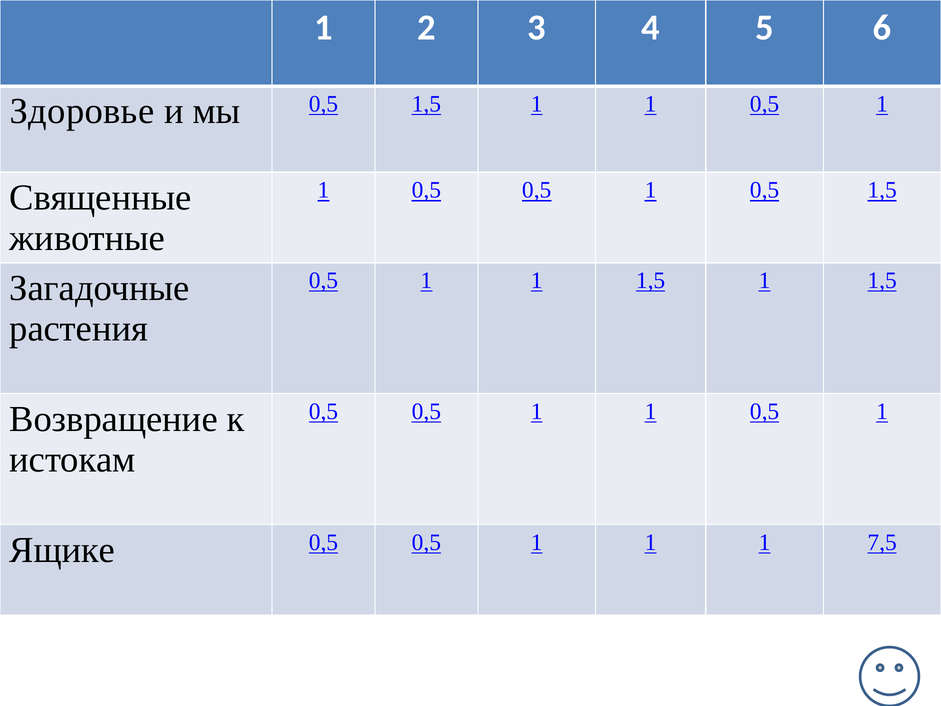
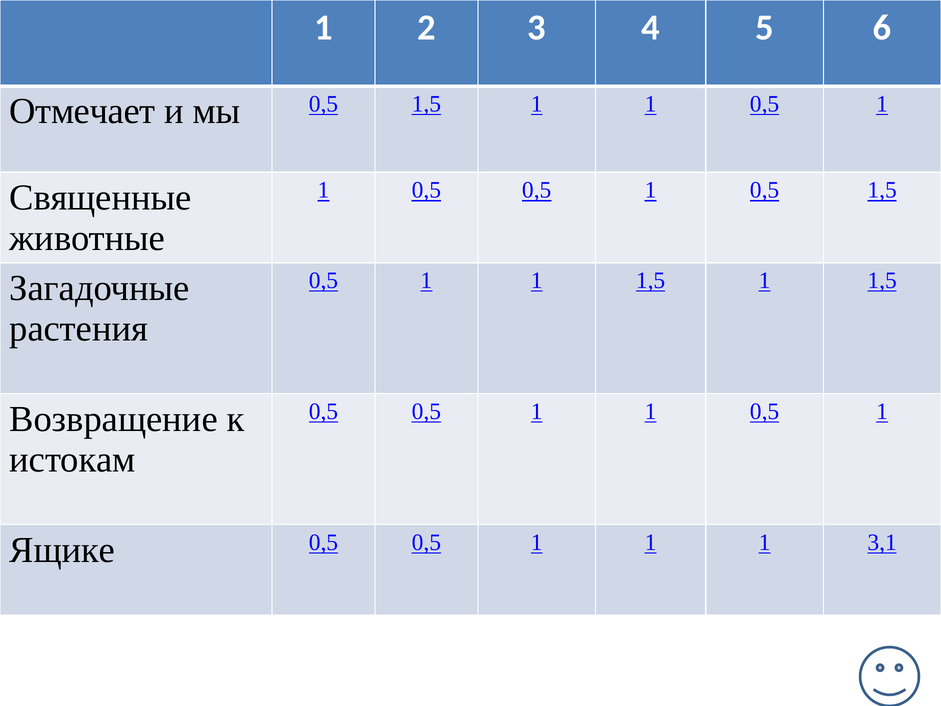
Здоровье: Здоровье -> Отмечает (82, 111)
7,5: 7,5 -> 3,1 (882, 542)
